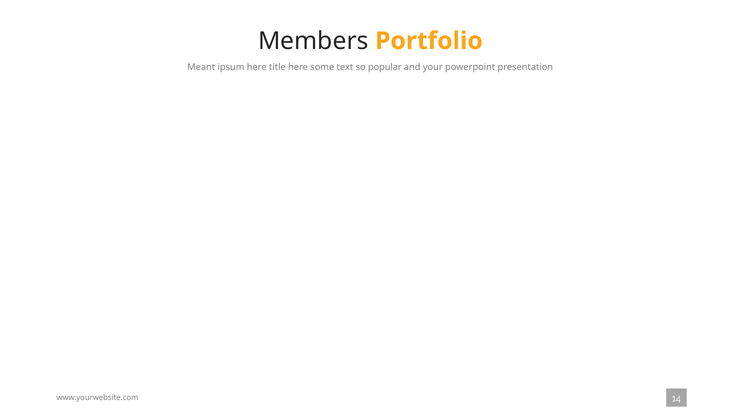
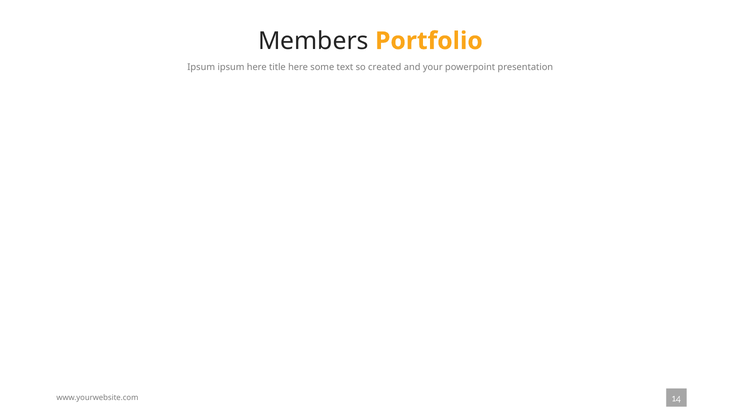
Meant: Meant -> Ipsum (201, 67)
popular: popular -> created (385, 67)
